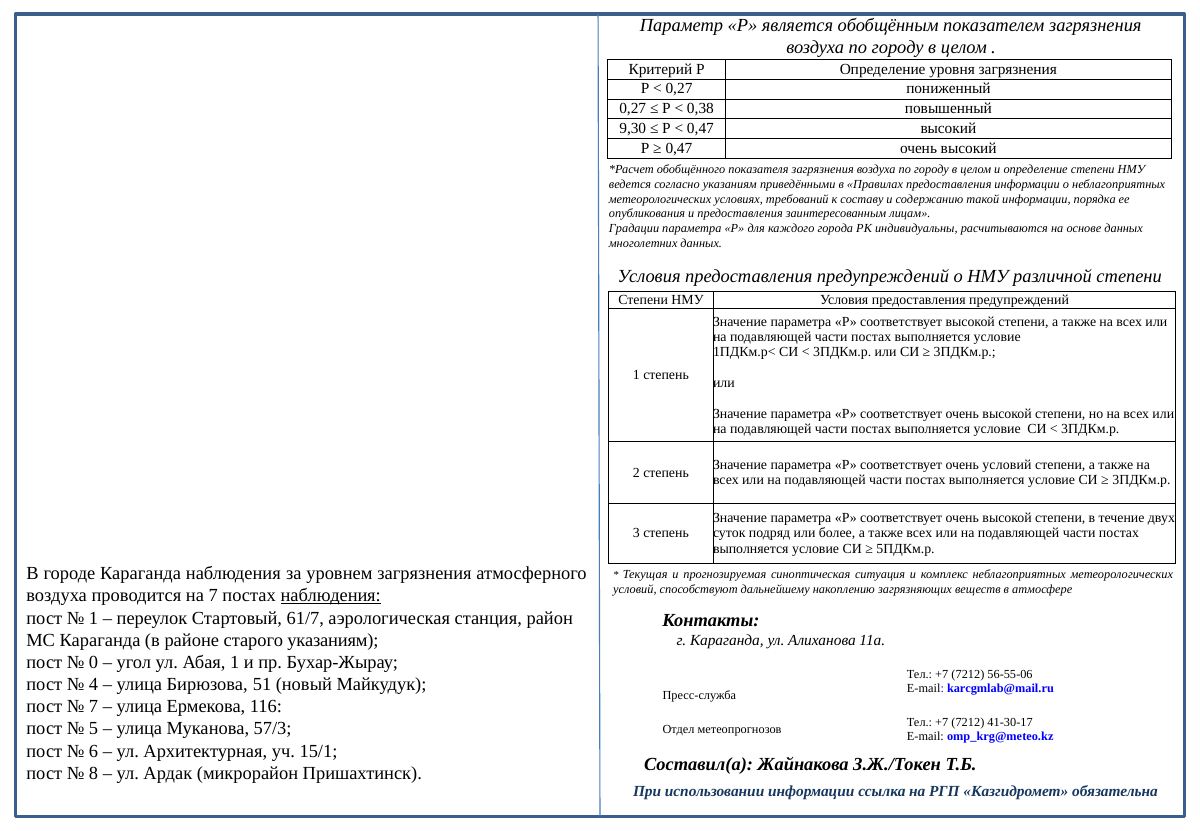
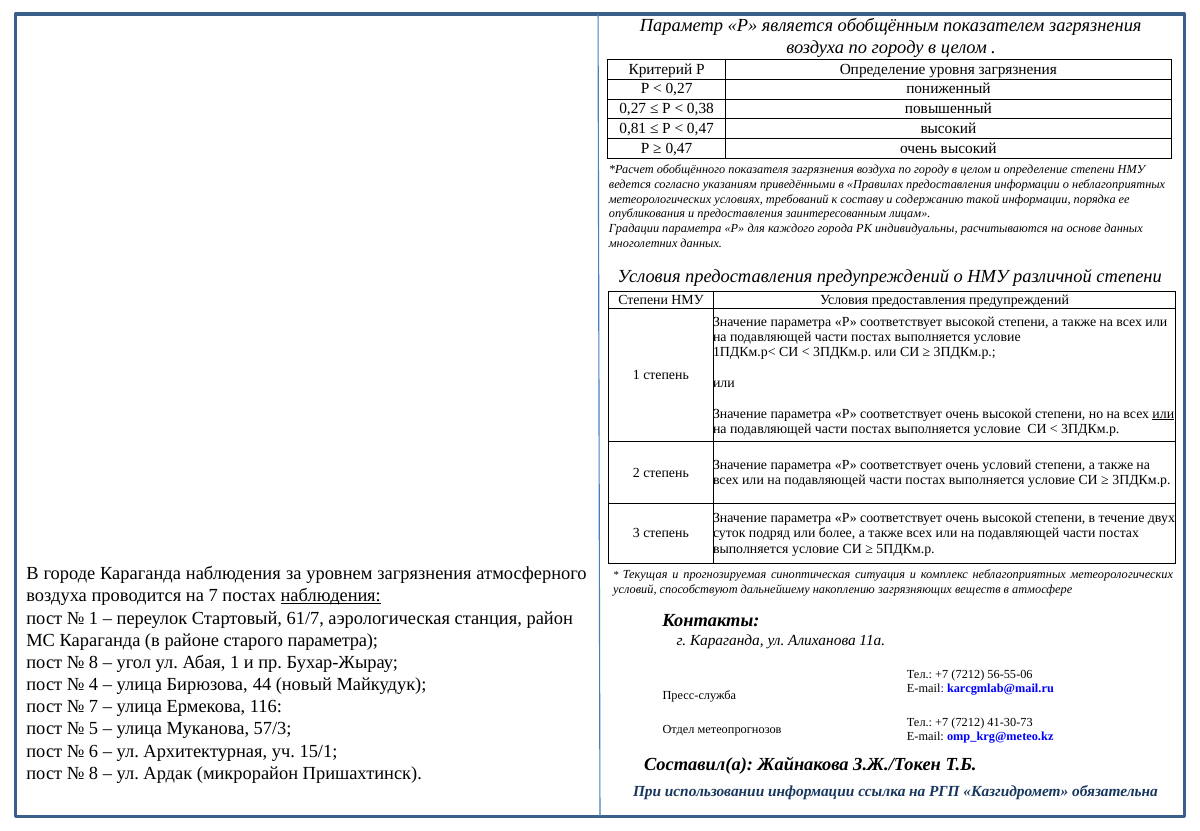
9,30: 9,30 -> 0,81 (633, 128)
или underline: none -> present (1163, 414)
старого указаниям: указаниям -> параметра (333, 640)
0: 0 -> 8 (94, 662)
51: 51 -> 44 (262, 684)
41-30-17: 41-30-17 -> 41-30-73 (1010, 723)
